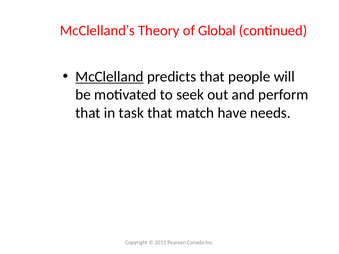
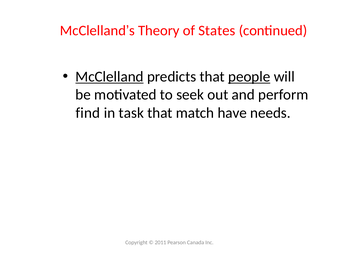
Global: Global -> States (217, 31)
people underline: none -> present (249, 77)
that: that -> find (88, 113)
